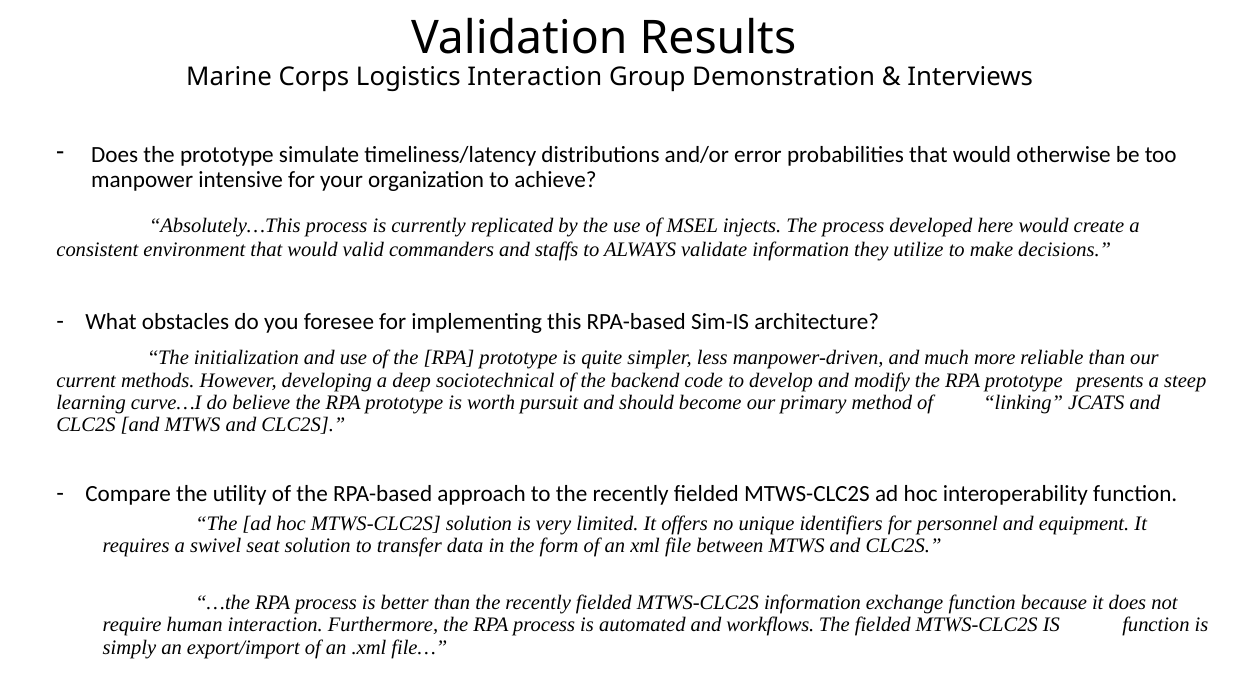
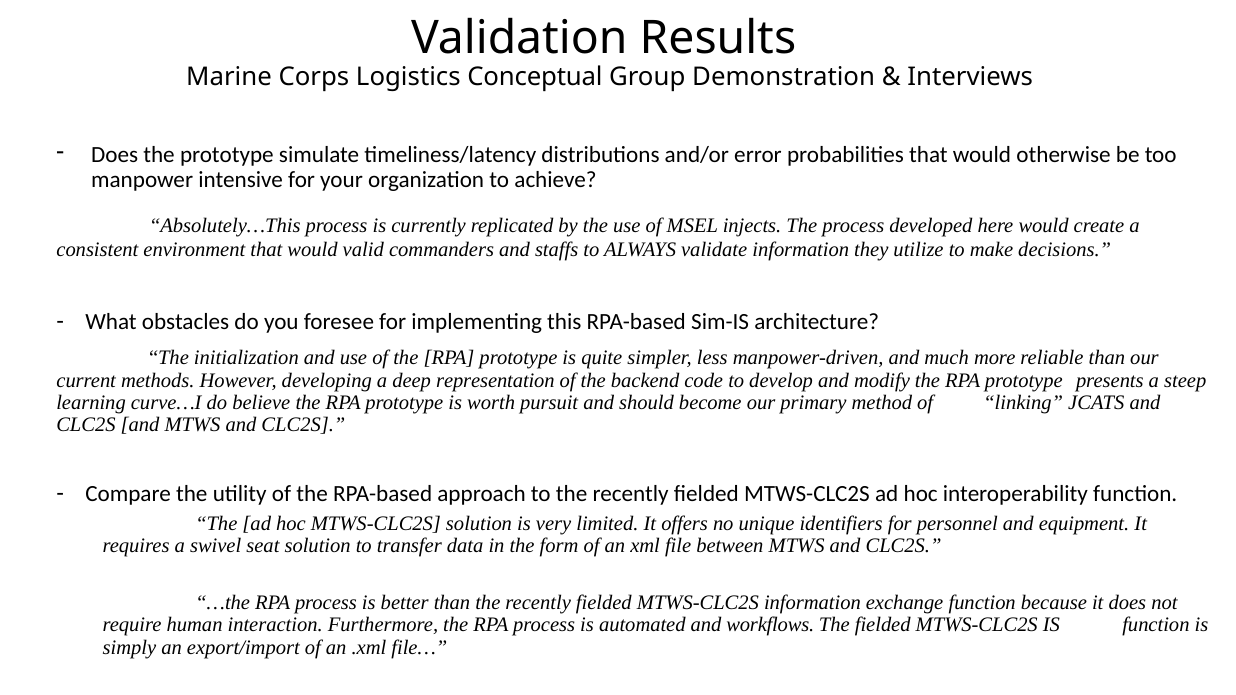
Logistics Interaction: Interaction -> Conceptual (535, 77)
sociotechnical: sociotechnical -> representation (495, 380)
